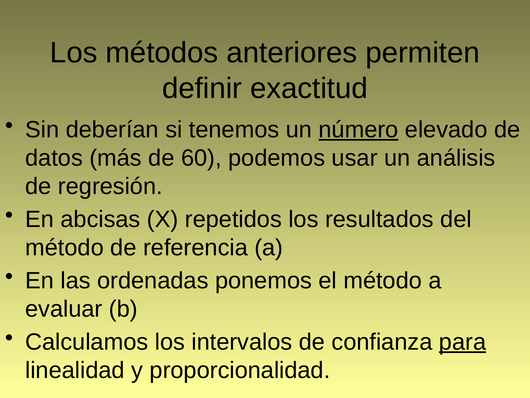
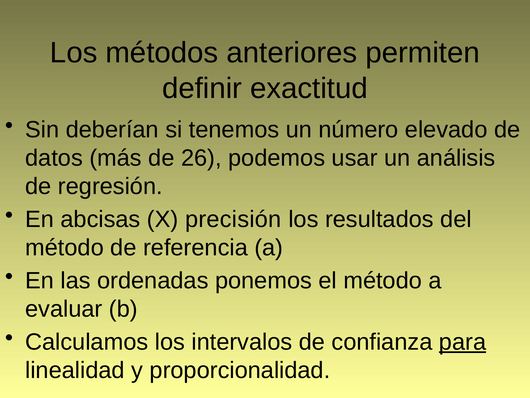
número underline: present -> none (358, 130)
60: 60 -> 26 (201, 158)
repetidos: repetidos -> precisión (233, 219)
